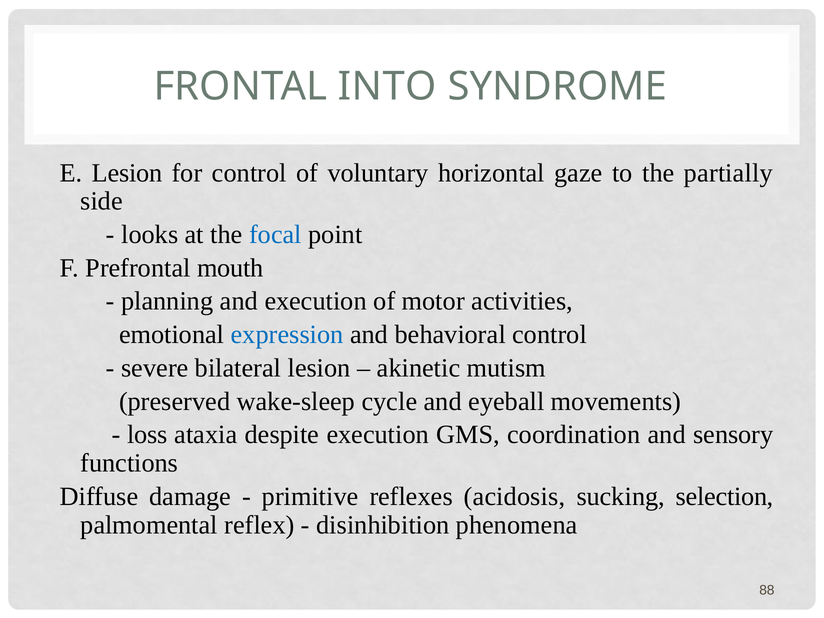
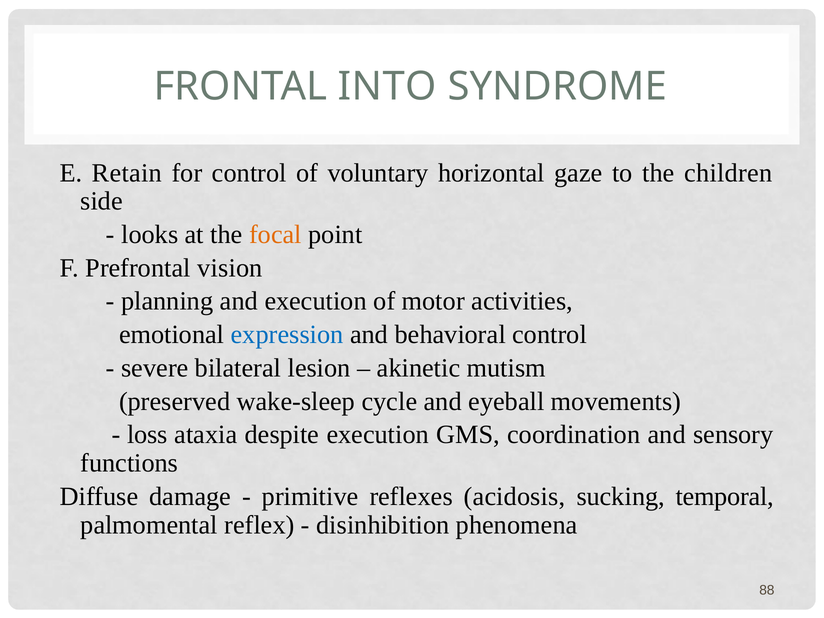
E Lesion: Lesion -> Retain (127, 173)
partially: partially -> children (728, 173)
focal colour: blue -> orange (275, 235)
mouth: mouth -> vision (230, 268)
selection: selection -> temporal (725, 496)
